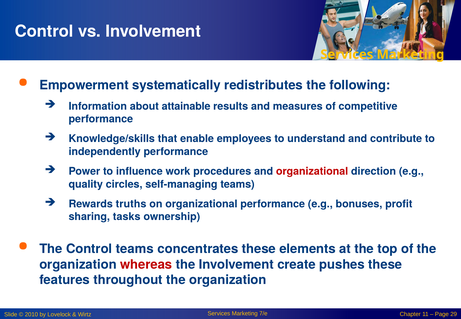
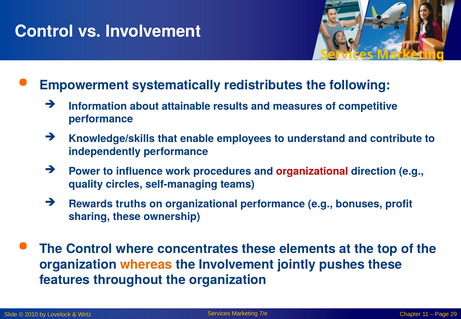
sharing tasks: tasks -> these (127, 217)
Control teams: teams -> where (135, 249)
whereas colour: red -> orange (146, 265)
create: create -> jointly (297, 265)
